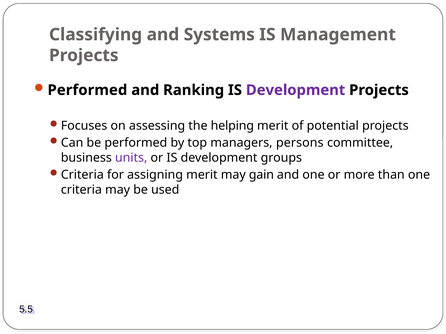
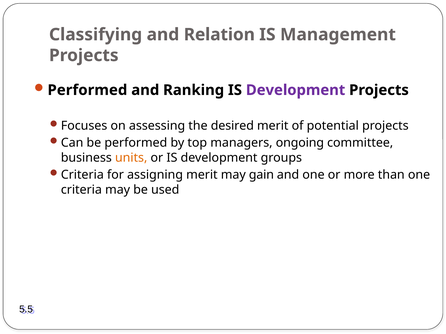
Systems: Systems -> Relation (219, 35)
helping: helping -> desired (232, 126)
persons: persons -> ongoing (300, 143)
units colour: purple -> orange (131, 158)
